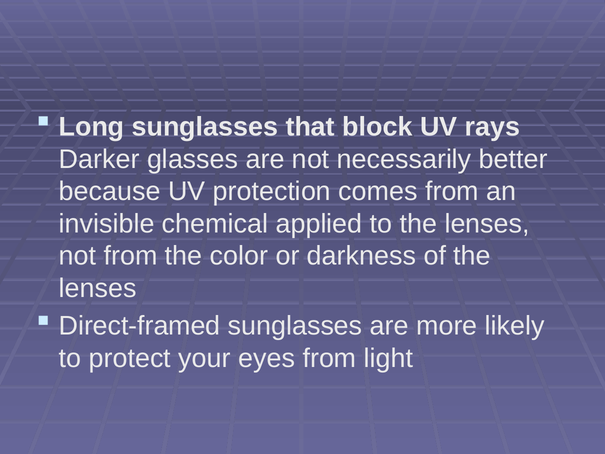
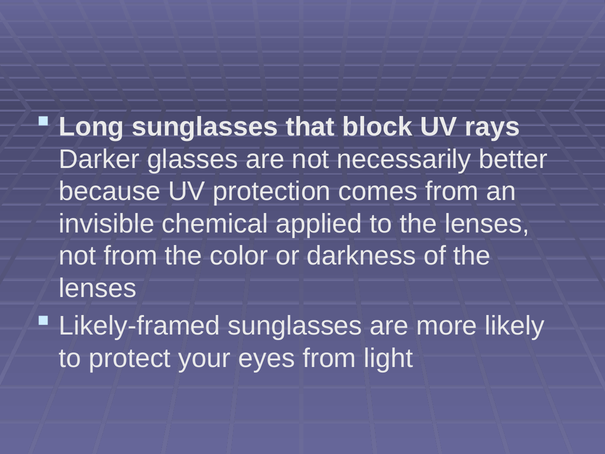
Direct-framed: Direct-framed -> Likely-framed (140, 326)
